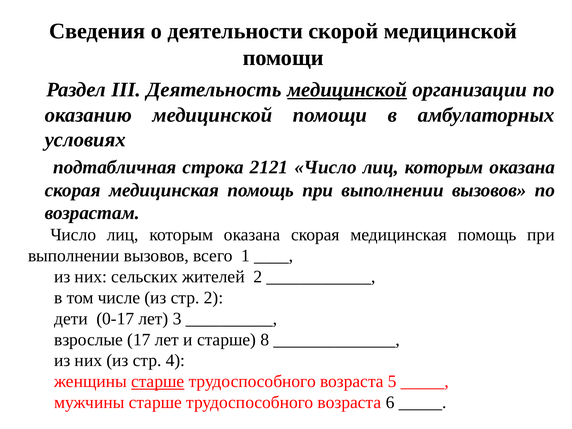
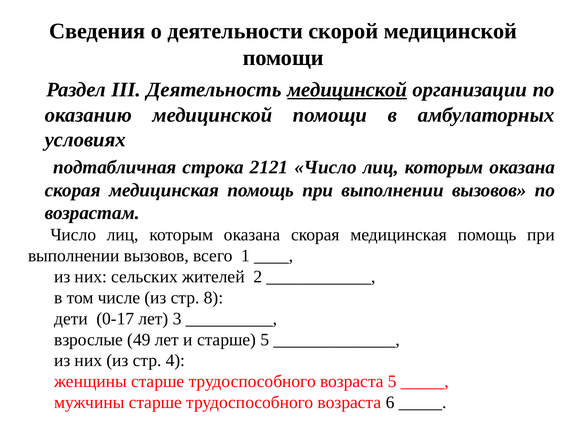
стр 2: 2 -> 8 (214, 298)
17: 17 -> 49 (139, 340)
старше 8: 8 -> 5 (265, 340)
старше underline: present -> none (158, 382)
